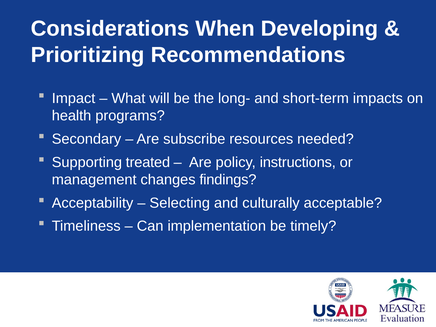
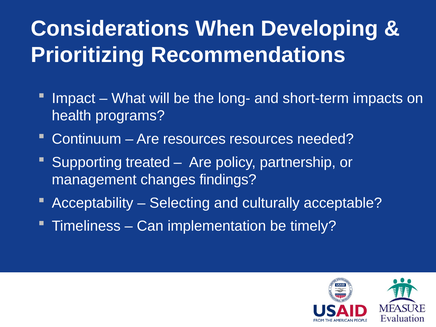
Secondary: Secondary -> Continuum (87, 139)
Are subscribe: subscribe -> resources (194, 139)
instructions: instructions -> partnership (298, 162)
